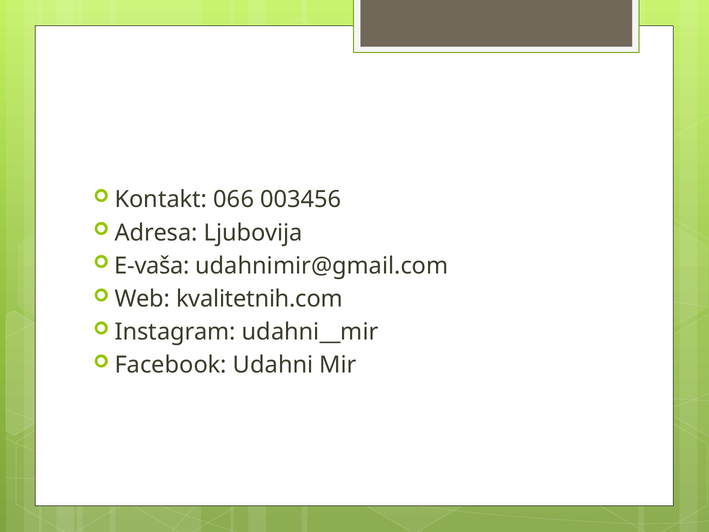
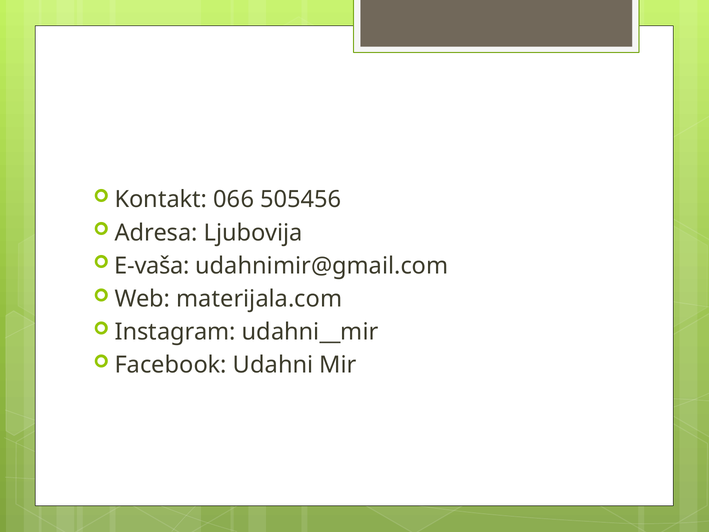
003456: 003456 -> 505456 (301, 200)
kvalitetnih.com: kvalitetnih.com -> materijala.com (259, 299)
